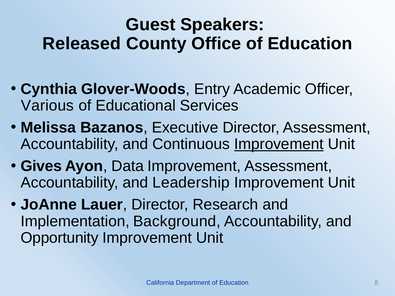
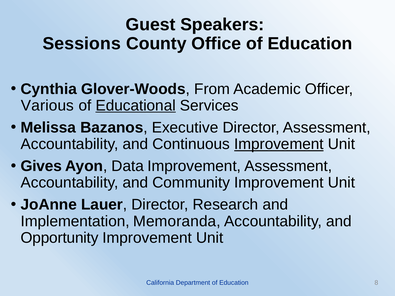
Released: Released -> Sessions (82, 44)
Entry: Entry -> From (212, 89)
Educational underline: none -> present (136, 106)
Leadership: Leadership -> Community (191, 183)
Background: Background -> Memoranda (177, 221)
